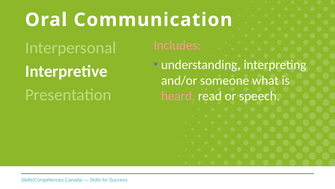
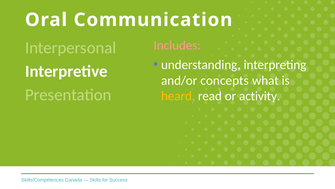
someone: someone -> concepts (225, 80)
heard colour: pink -> yellow (178, 96)
speech: speech -> activity (260, 96)
